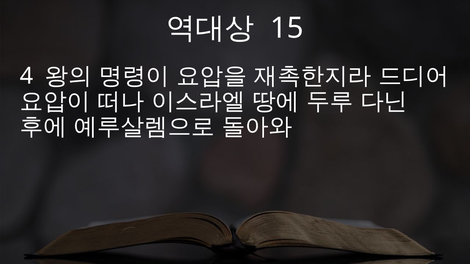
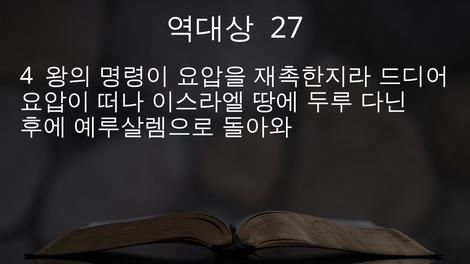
15: 15 -> 27 (287, 28)
